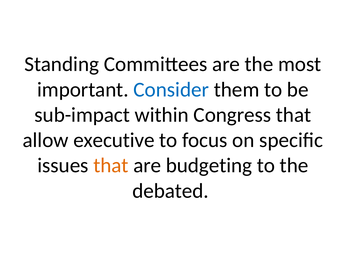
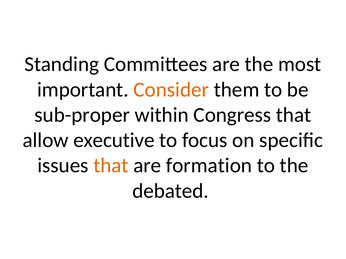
Consider colour: blue -> orange (171, 90)
sub-impact: sub-impact -> sub-proper (82, 115)
budgeting: budgeting -> formation (209, 166)
